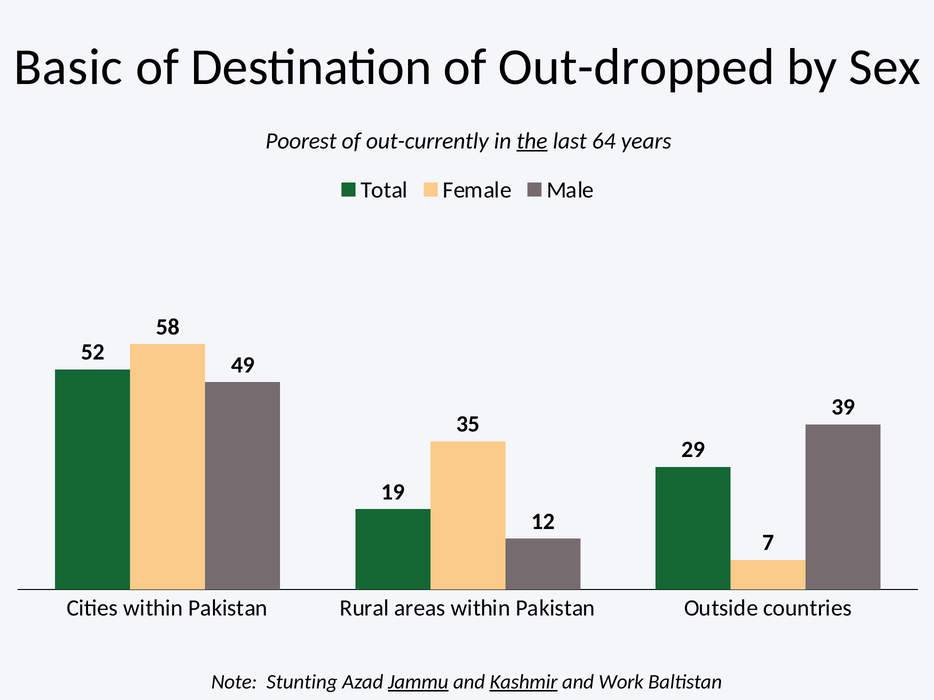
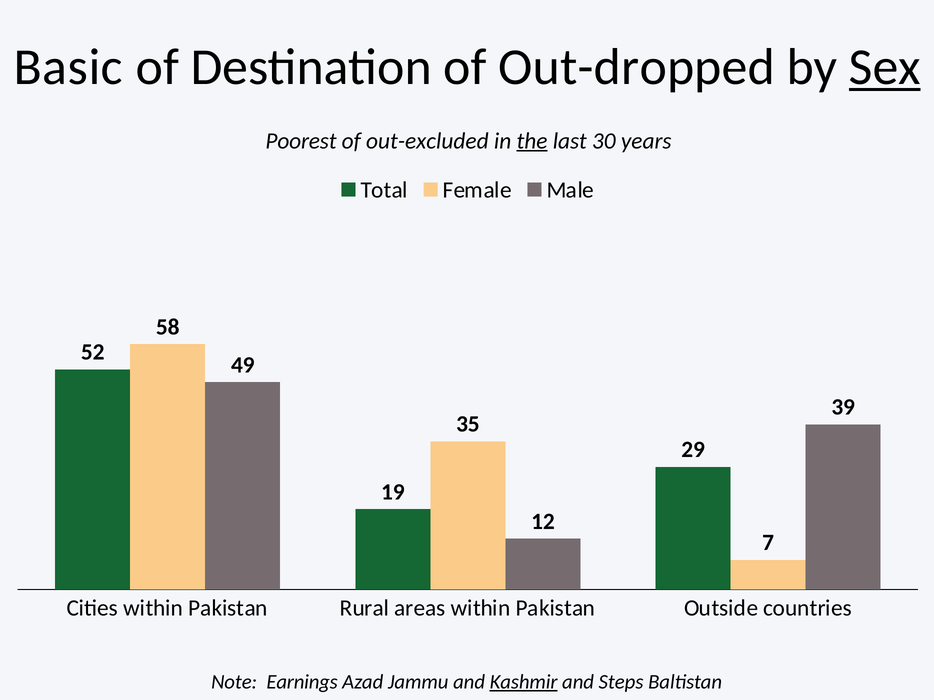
Sex underline: none -> present (885, 67)
out-currently: out-currently -> out-excluded (427, 141)
64: 64 -> 30 (604, 141)
Stunting: Stunting -> Earnings (302, 682)
Jammu underline: present -> none (418, 682)
Work: Work -> Steps (621, 682)
